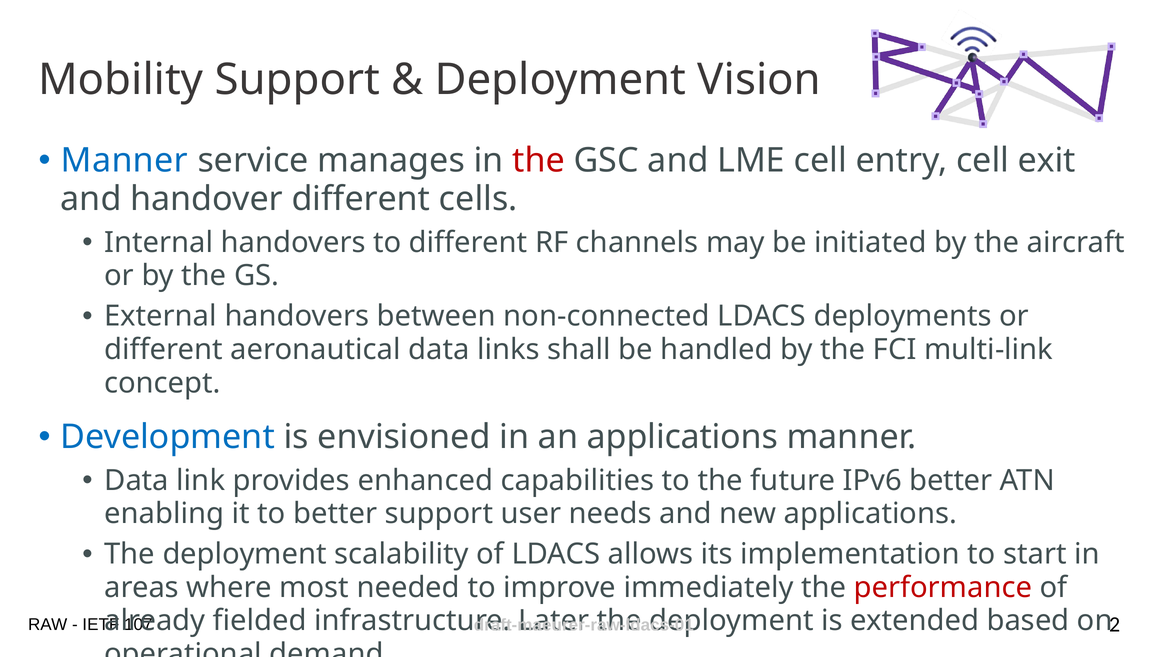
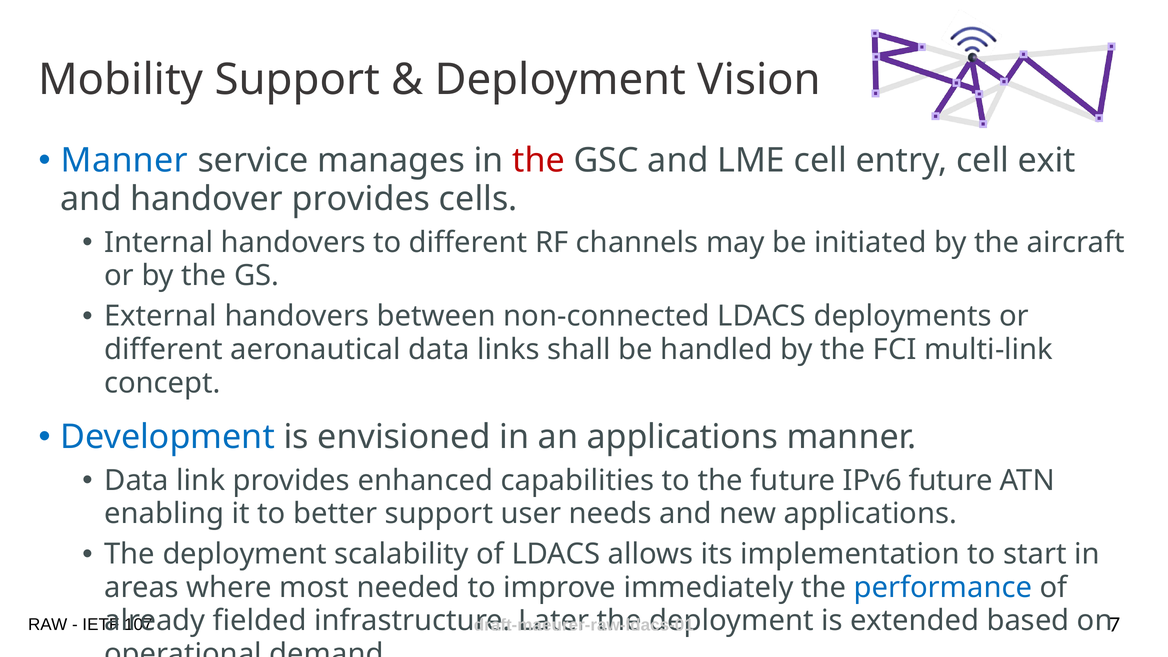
handover different: different -> provides (361, 199)
IPv6 better: better -> future (951, 480)
performance colour: red -> blue (943, 588)
2: 2 -> 7 (1115, 625)
